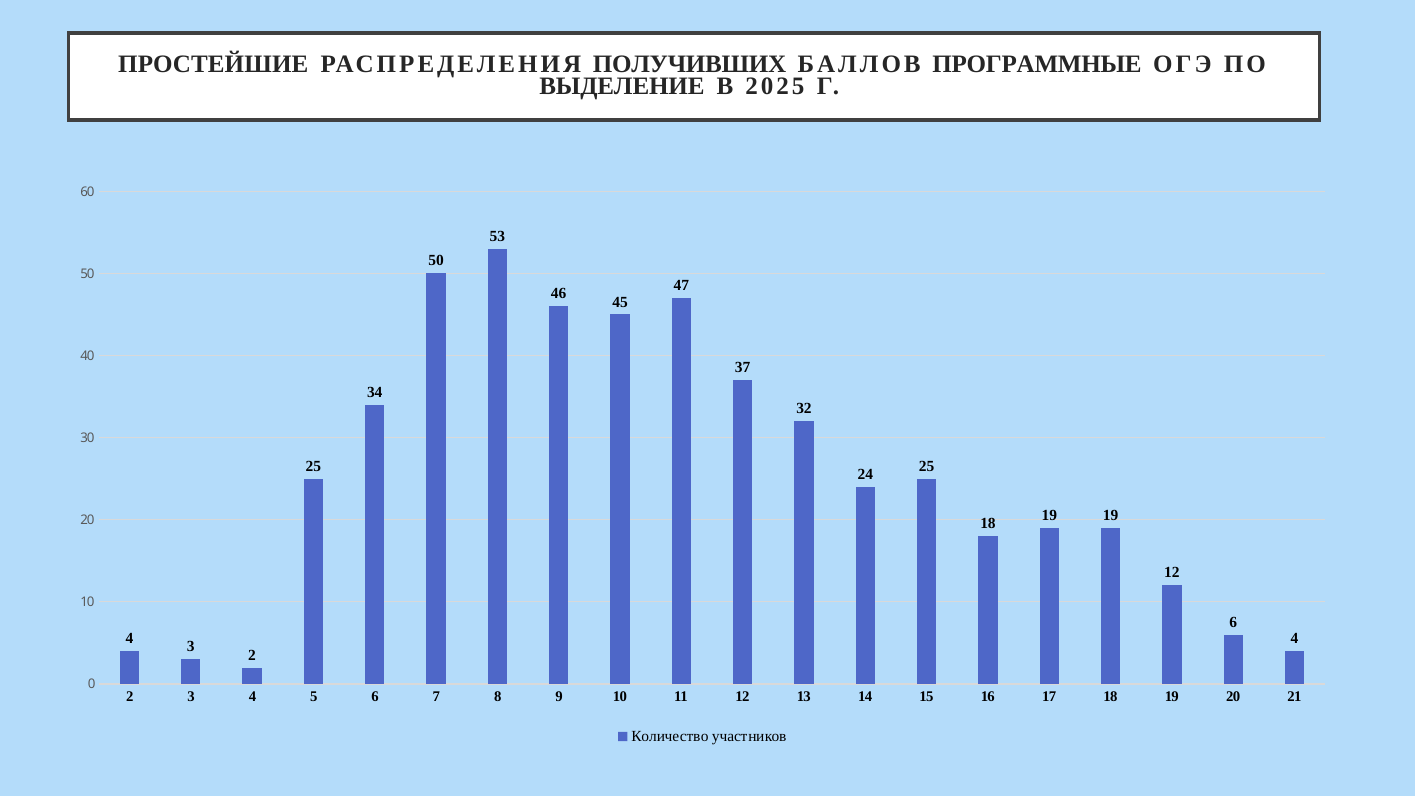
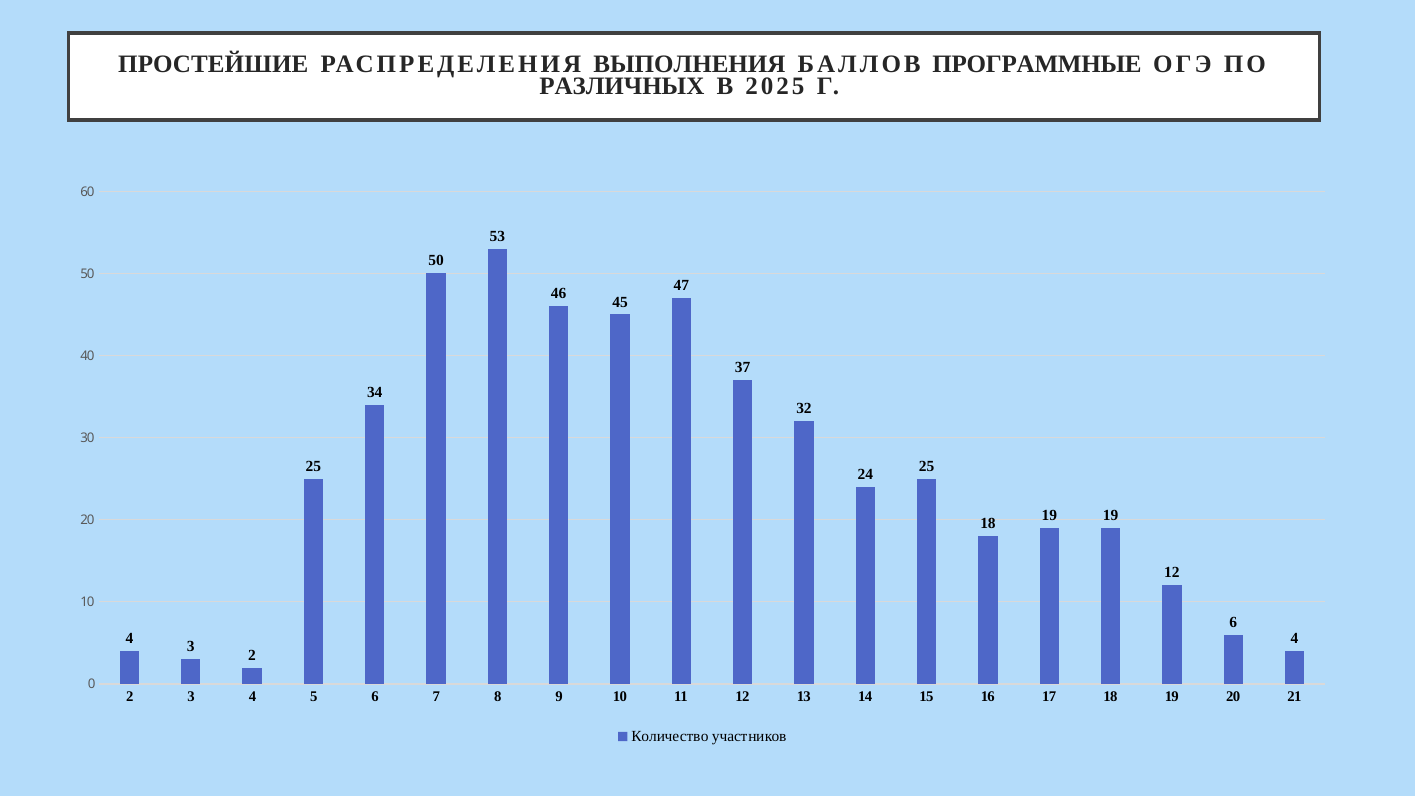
ПОЛУЧИВШИХ: ПОЛУЧИВШИХ -> ВЫПОЛНЕНИЯ (689, 64)
ВЫДЕЛЕНИЕ: ВЫДЕЛЕНИЕ -> РАЗЛИЧНЫХ (622, 87)
